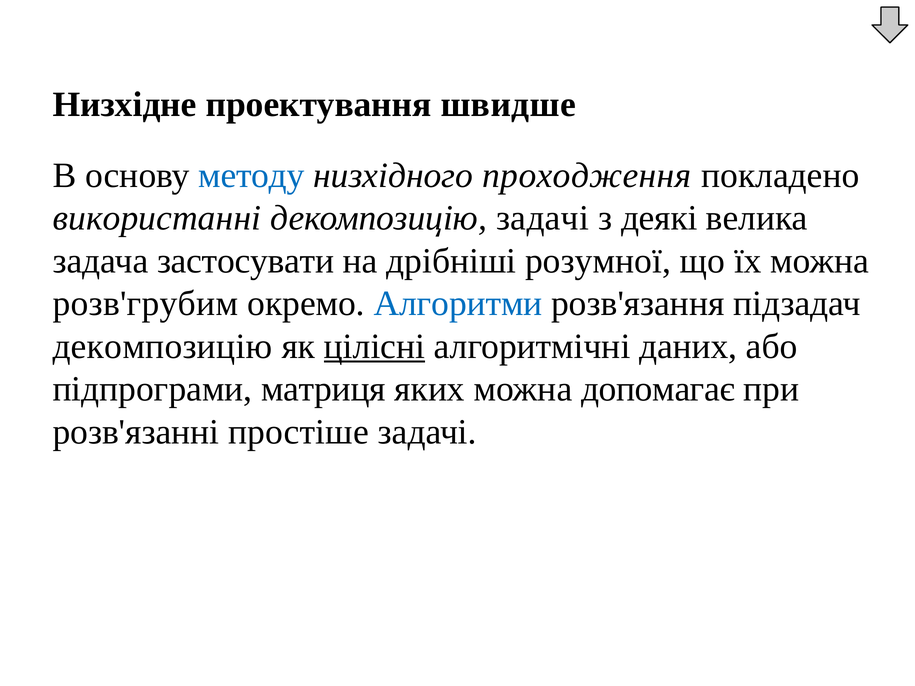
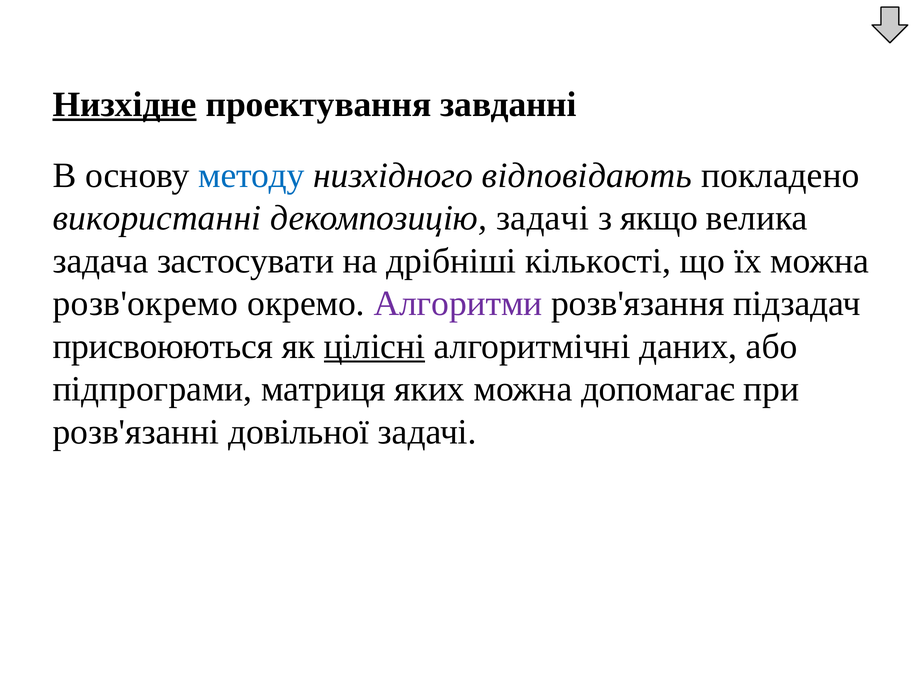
Низхідне underline: none -> present (125, 105)
швидше: швидше -> завданні (509, 105)
проходження: проходження -> відповідають (587, 176)
деякі: деякі -> якщо (659, 218)
розумної: розумної -> кількості (598, 261)
розв'грубим: розв'грубим -> розв'окремо (145, 304)
Алгоритми colour: blue -> purple (458, 304)
декомпозицію: декомпозицію -> присвоюються (163, 346)
простіше: простіше -> довільної (299, 432)
